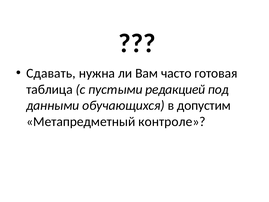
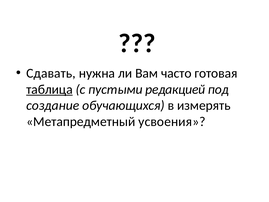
таблица underline: none -> present (49, 89)
данными: данными -> создание (53, 105)
допустим: допустим -> измерять (204, 105)
контроле: контроле -> усвоения (172, 122)
